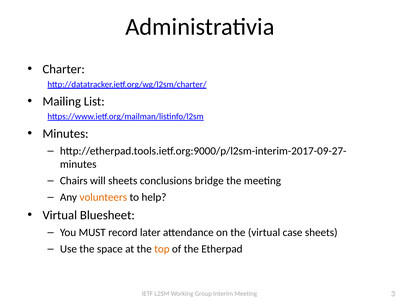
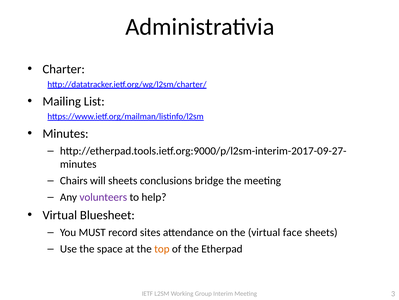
volunteers colour: orange -> purple (103, 197)
later: later -> sites (150, 232)
case: case -> face (292, 232)
